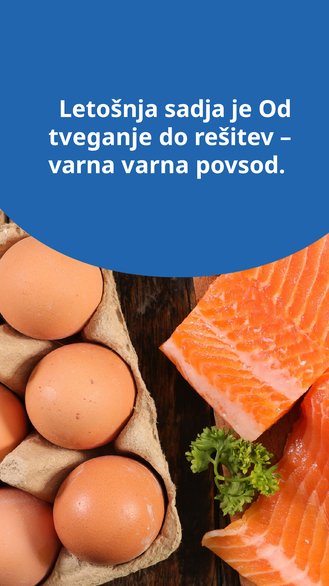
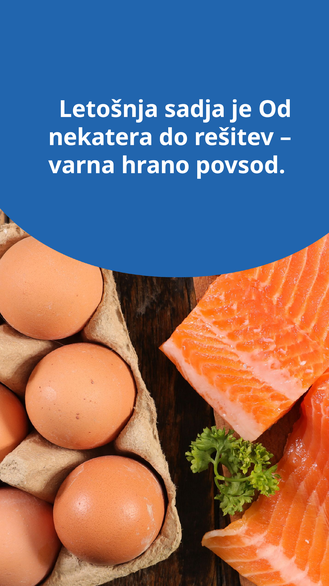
tveganje: tveganje -> nekatera (101, 137)
varna varna: varna -> hrano (155, 165)
